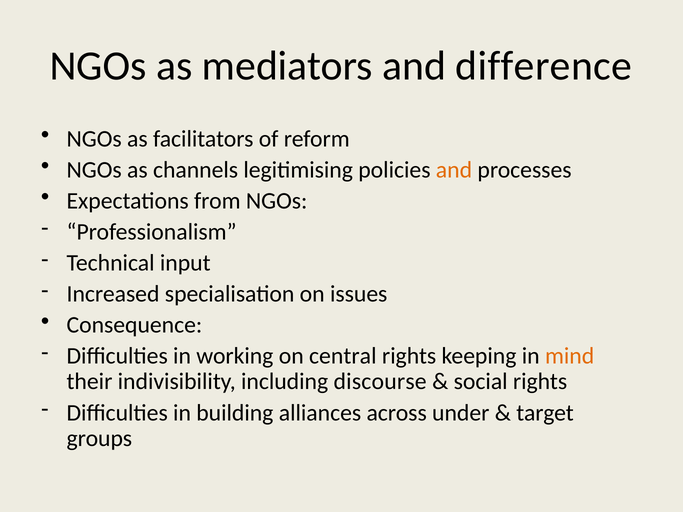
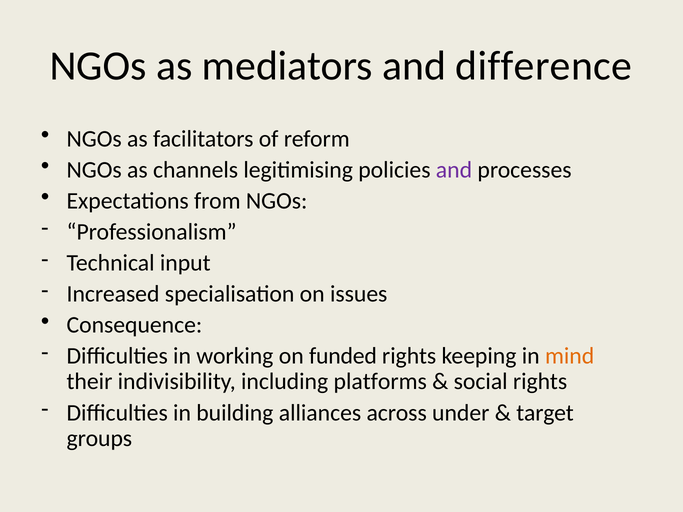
and colour: orange -> purple (454, 170)
central: central -> funded (343, 356)
discourse: discourse -> platforms (380, 382)
